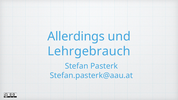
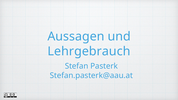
Allerdings: Allerdings -> Aussagen (76, 36)
